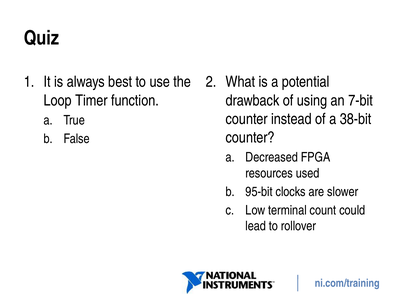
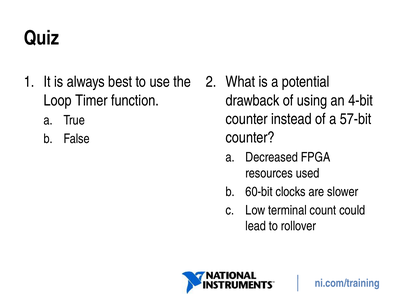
7-bit: 7-bit -> 4-bit (361, 100)
38-bit: 38-bit -> 57-bit (356, 119)
95-bit: 95-bit -> 60-bit (259, 192)
